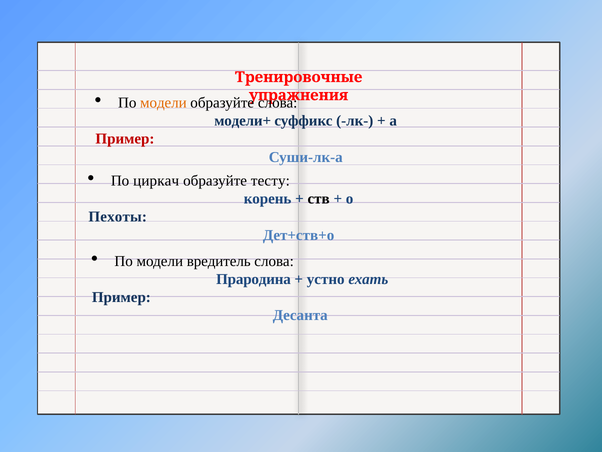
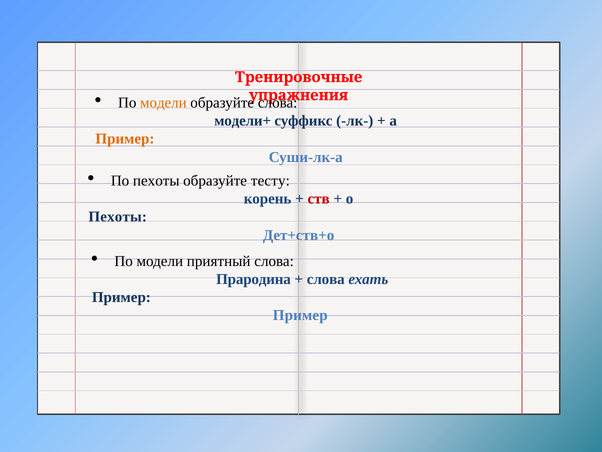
Пример colour: red -> orange (125, 139)
По циркач: циркач -> пехоты (156, 181)
ств colour: black -> red (319, 199)
вредитель: вредитель -> приятный (219, 261)
устно: устно -> слова (326, 279)
Десанта: Десанта -> Пример (300, 315)
